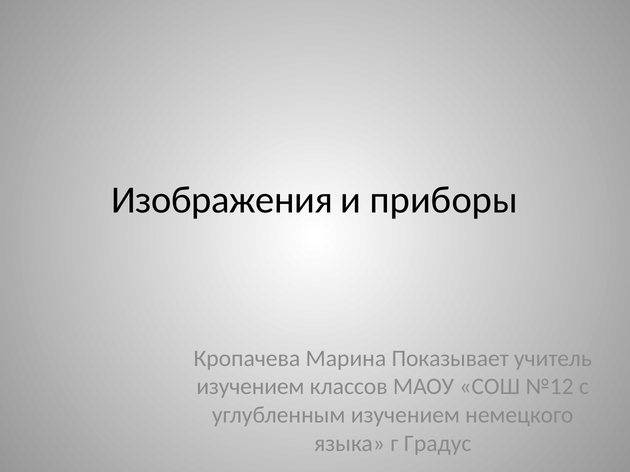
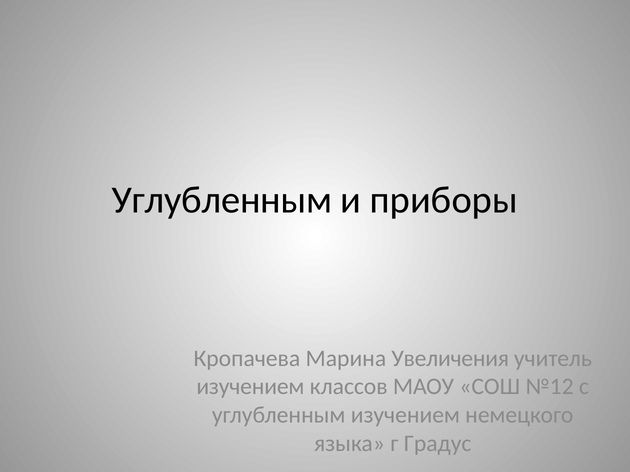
Изображения: Изображения -> Углубленным (222, 200)
Показывает: Показывает -> Увеличения (450, 359)
